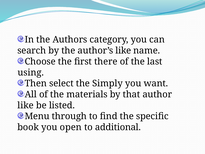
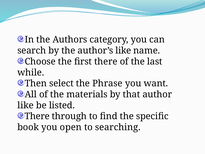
using: using -> while (31, 72)
Simply: Simply -> Phrase (107, 83)
Menu: Menu -> There (37, 116)
additional: additional -> searching (118, 127)
